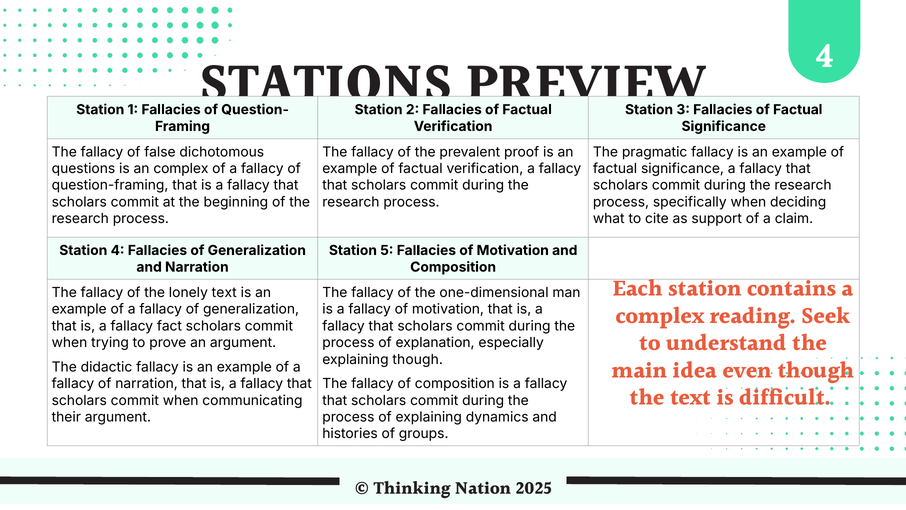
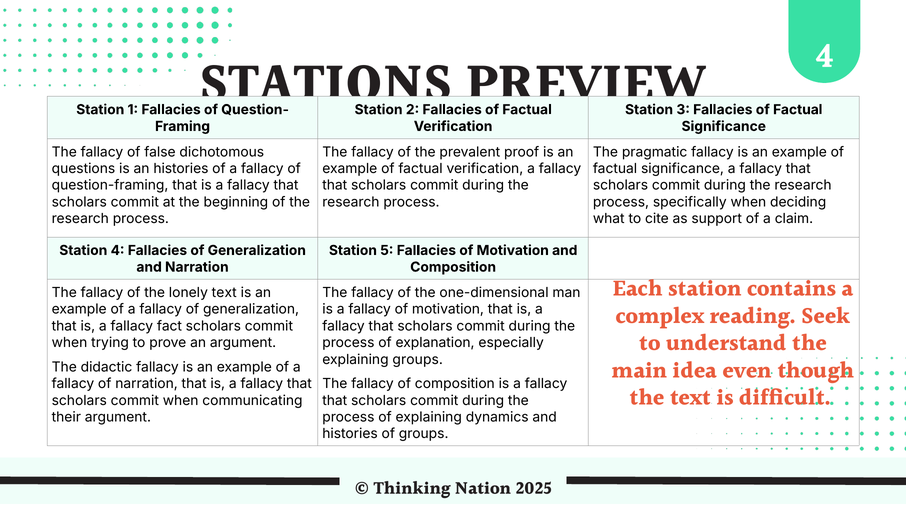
an complex: complex -> histories (181, 169)
explaining though: though -> groups (418, 359)
